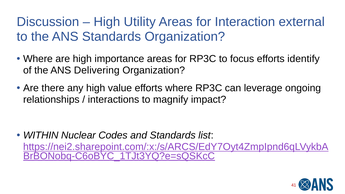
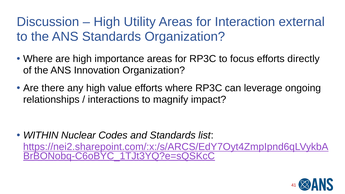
identify: identify -> directly (304, 59)
Delivering: Delivering -> Innovation (97, 70)
